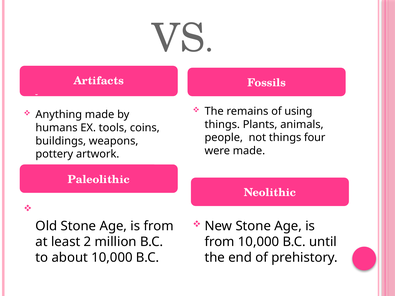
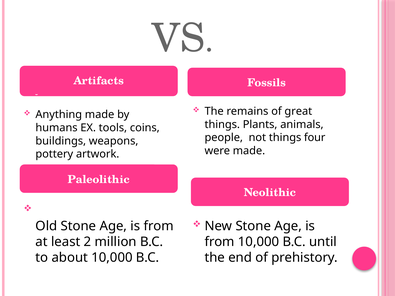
using: using -> great (298, 111)
